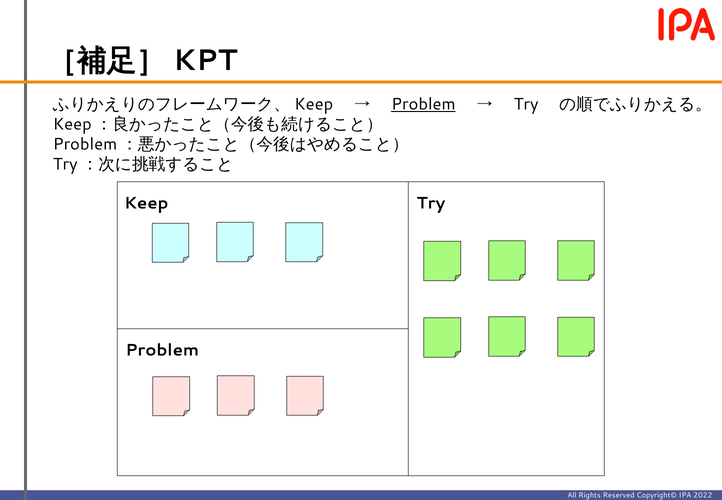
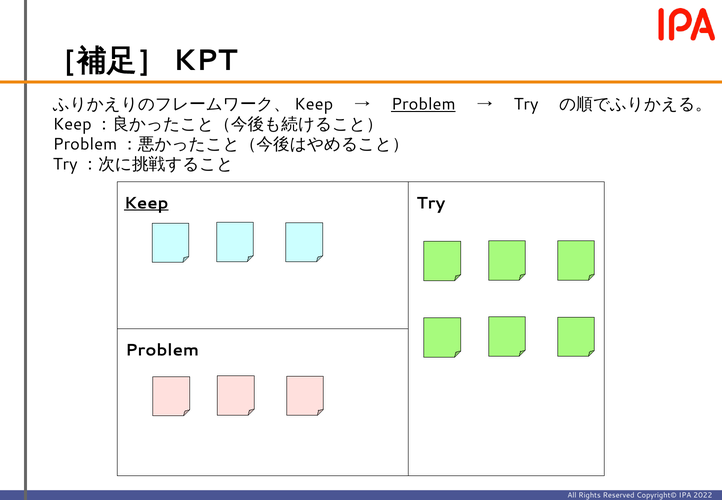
Keep underline: none -> present (146, 203)
